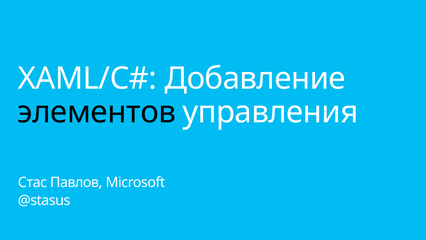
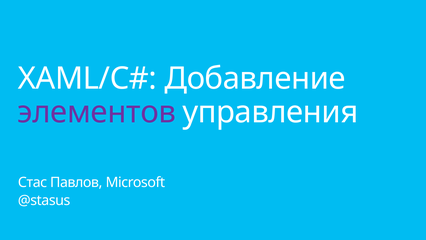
элементов colour: black -> purple (97, 112)
